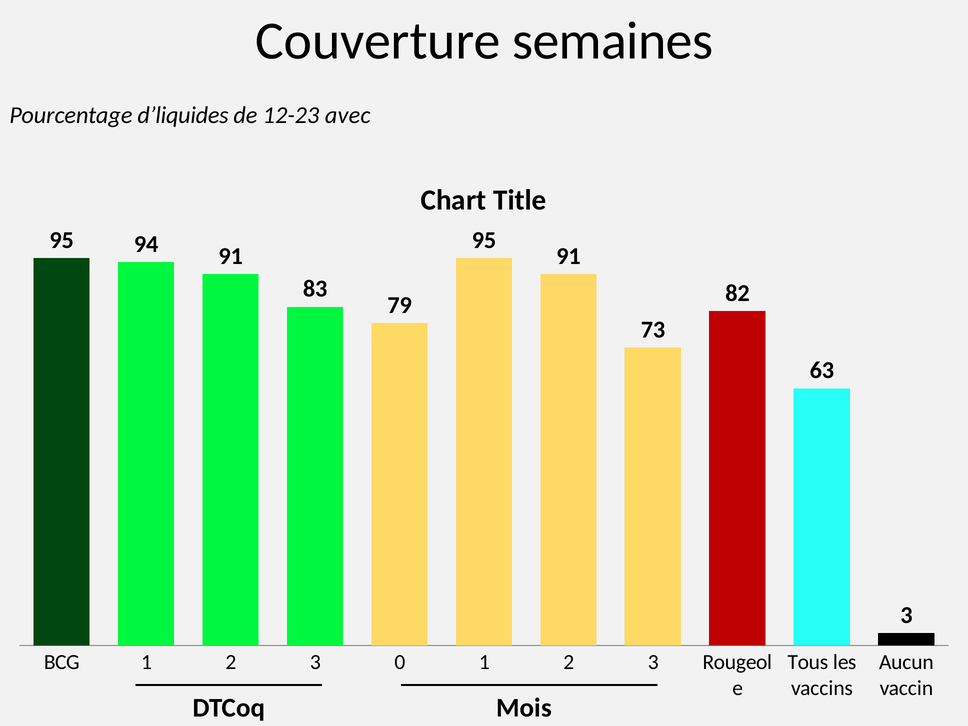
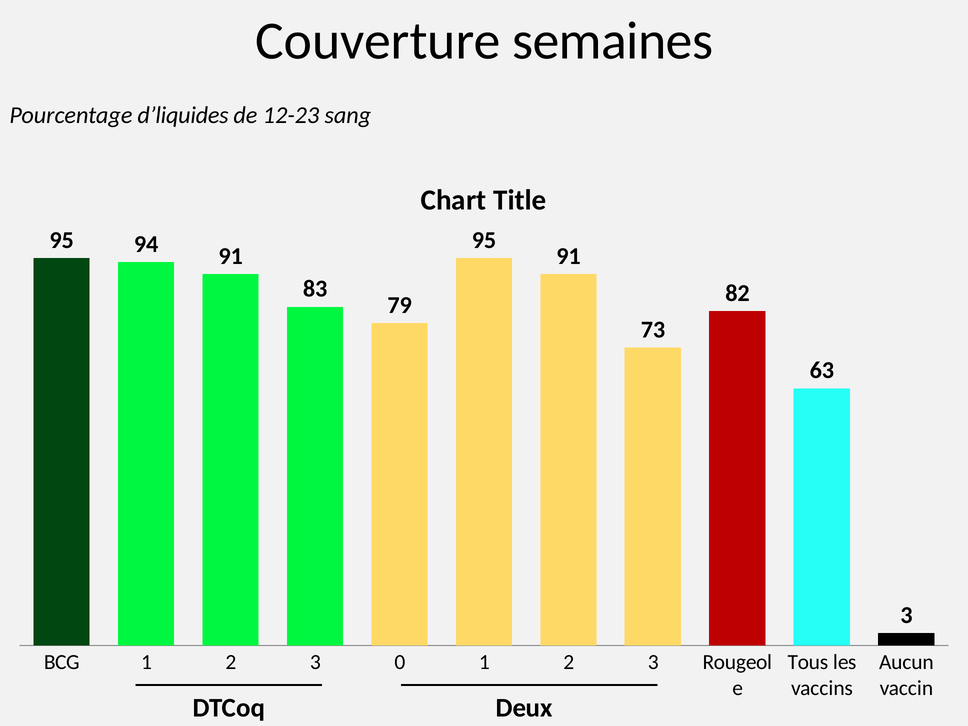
avec: avec -> sang (348, 115)
Mois: Mois -> Deux (524, 708)
